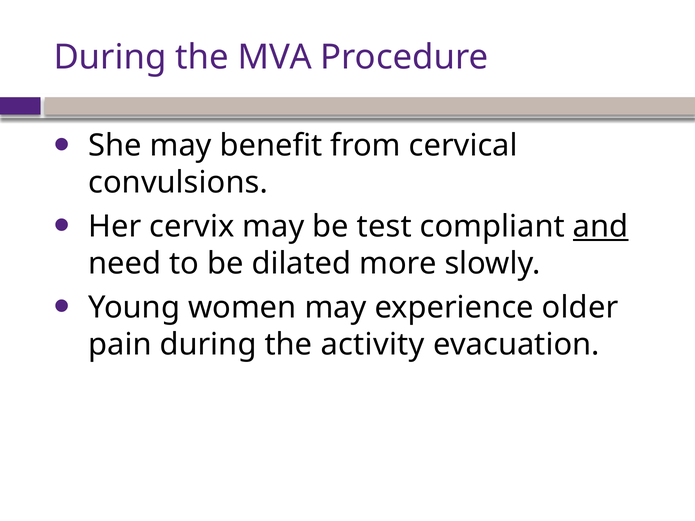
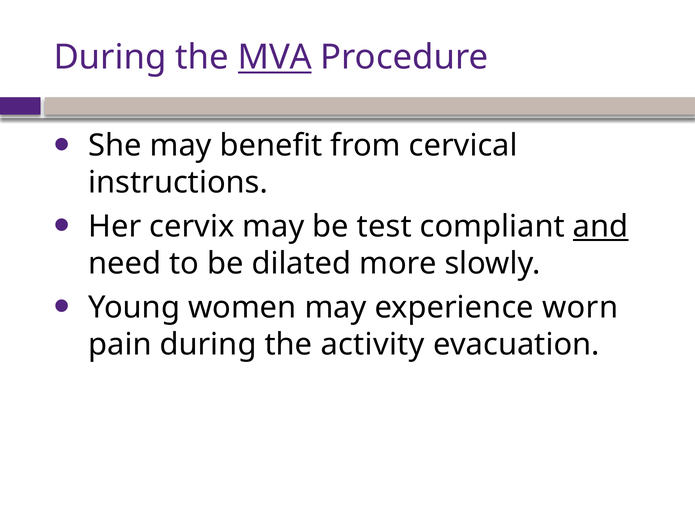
MVA underline: none -> present (275, 57)
convulsions: convulsions -> instructions (178, 183)
older: older -> worn (580, 308)
